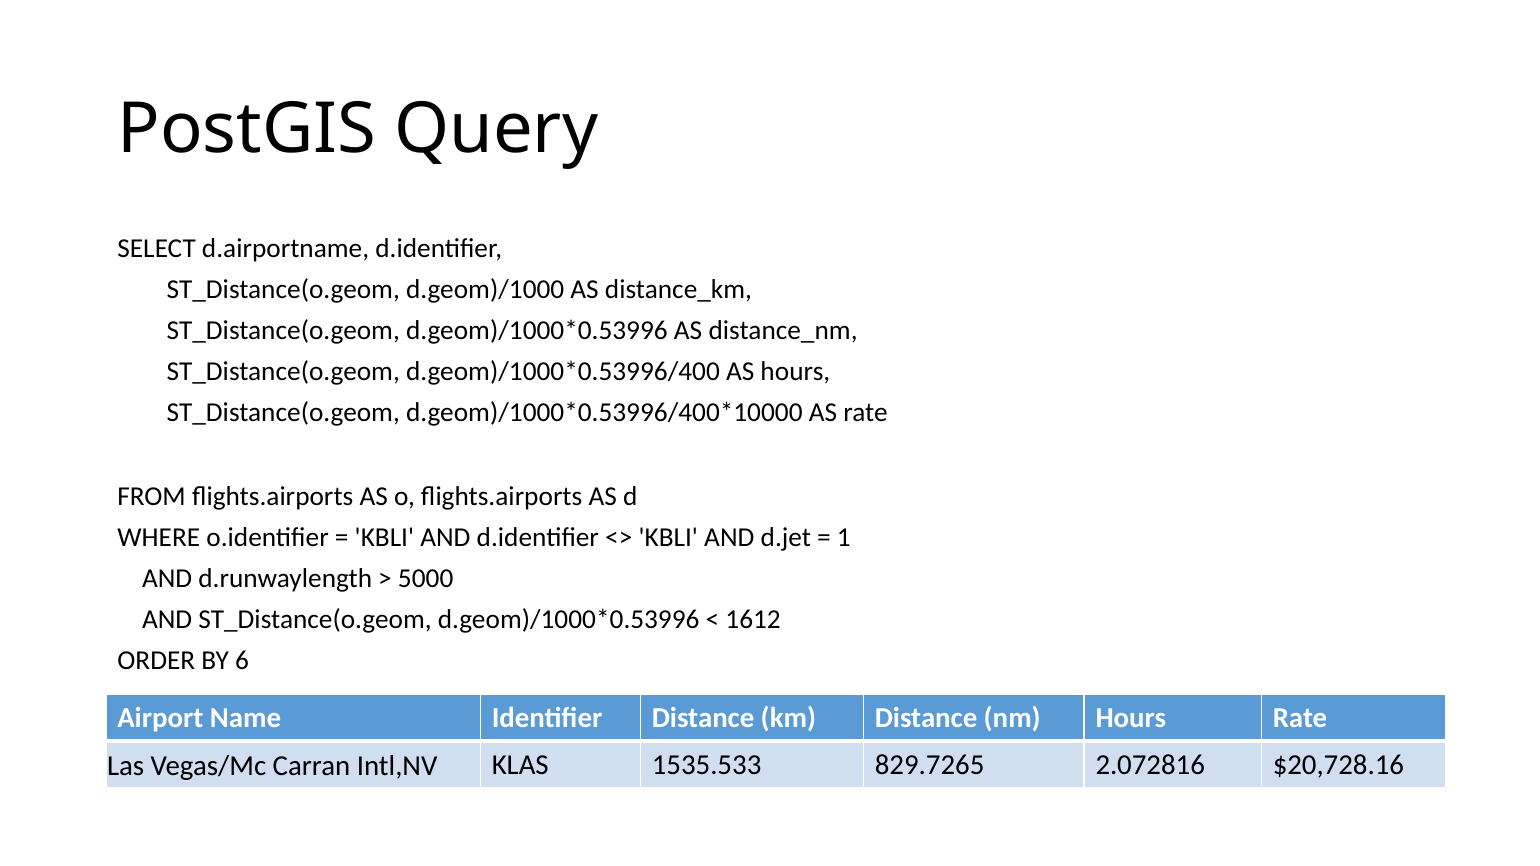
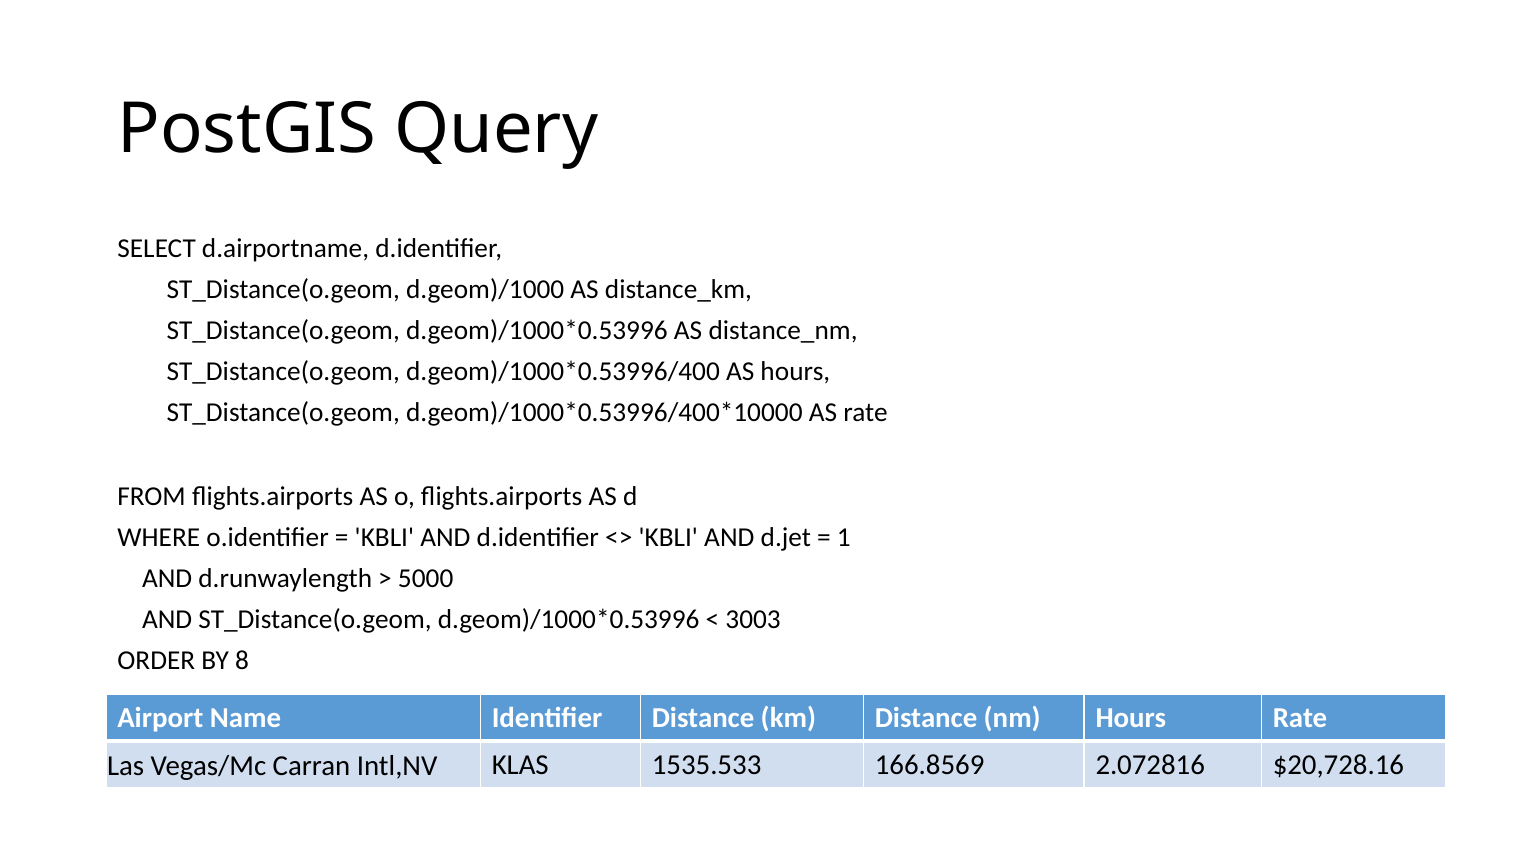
1612: 1612 -> 3003 (753, 620)
6: 6 -> 8 (242, 661)
829.7265: 829.7265 -> 166.8569 (930, 765)
